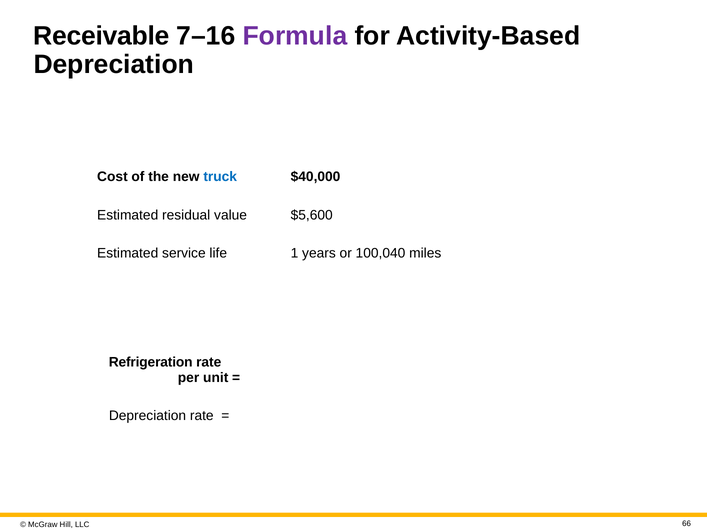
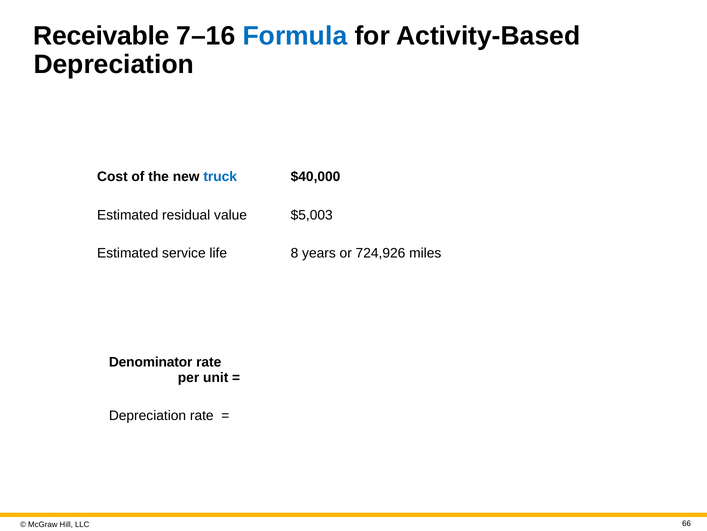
Formula colour: purple -> blue (295, 36)
$5,600: $5,600 -> $5,003 (312, 215)
1: 1 -> 8 (294, 253)
100,040: 100,040 -> 724,926 (380, 253)
Refrigeration: Refrigeration -> Denominator (151, 362)
